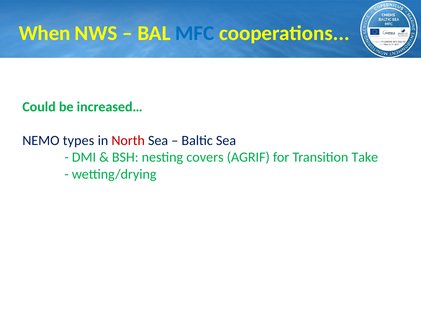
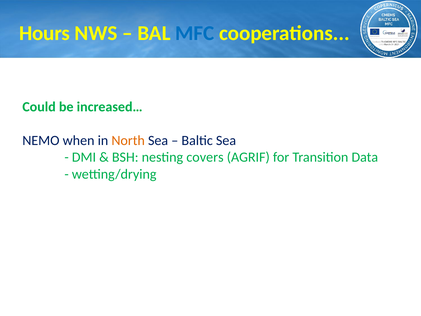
When: When -> Hours (45, 33)
types: types -> when (79, 140)
North colour: red -> orange (128, 140)
Take: Take -> Data (365, 157)
